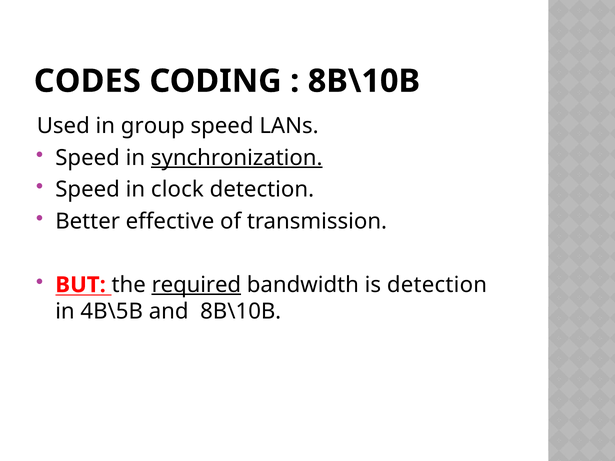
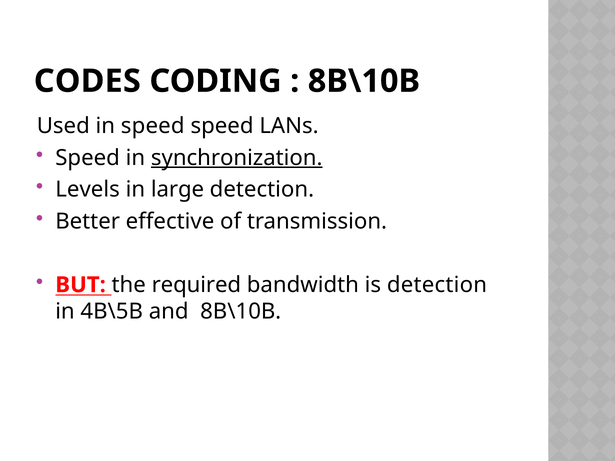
in group: group -> speed (153, 126)
Speed: Speed -> Levels (88, 190)
clock: clock -> large (178, 190)
required underline: present -> none (196, 285)
